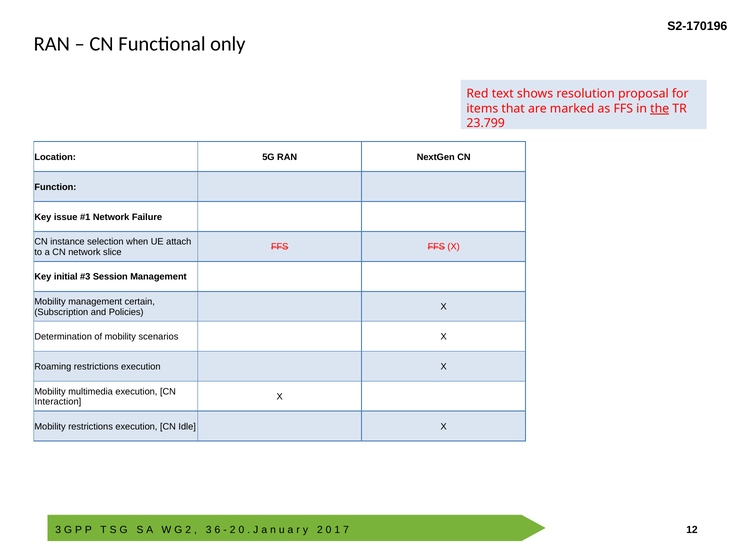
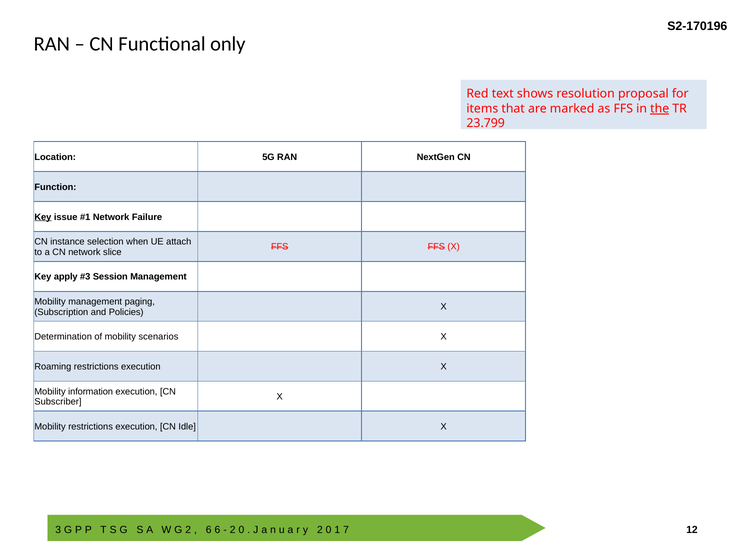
Key underline: none -> present (43, 217)
initial: initial -> apply (66, 277)
certain: certain -> paging (140, 301)
multimedia: multimedia -> information (91, 391)
Interaction: Interaction -> Subscriber (58, 402)
3: 3 -> 6 (209, 529)
